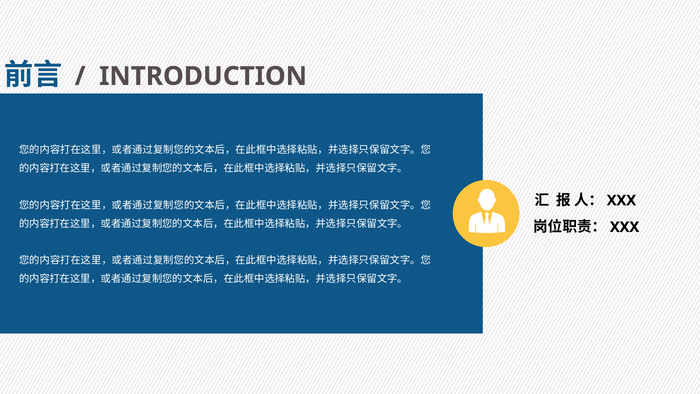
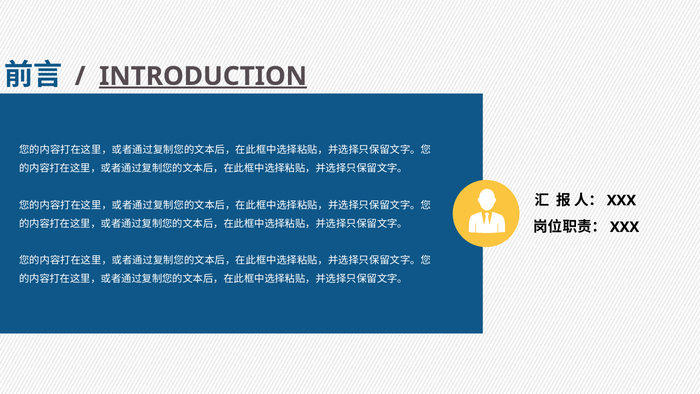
INTRODUCTION underline: none -> present (203, 76)
